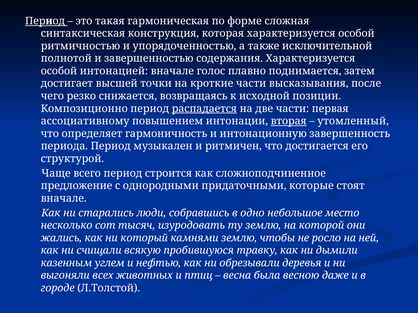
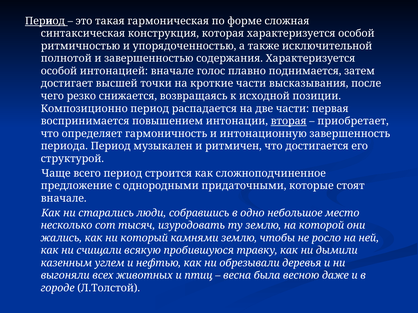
распадается underline: present -> none (204, 109)
ассоциативному: ассоциативному -> воспринимается (85, 121)
утомленный: утомленный -> приобретает (353, 121)
